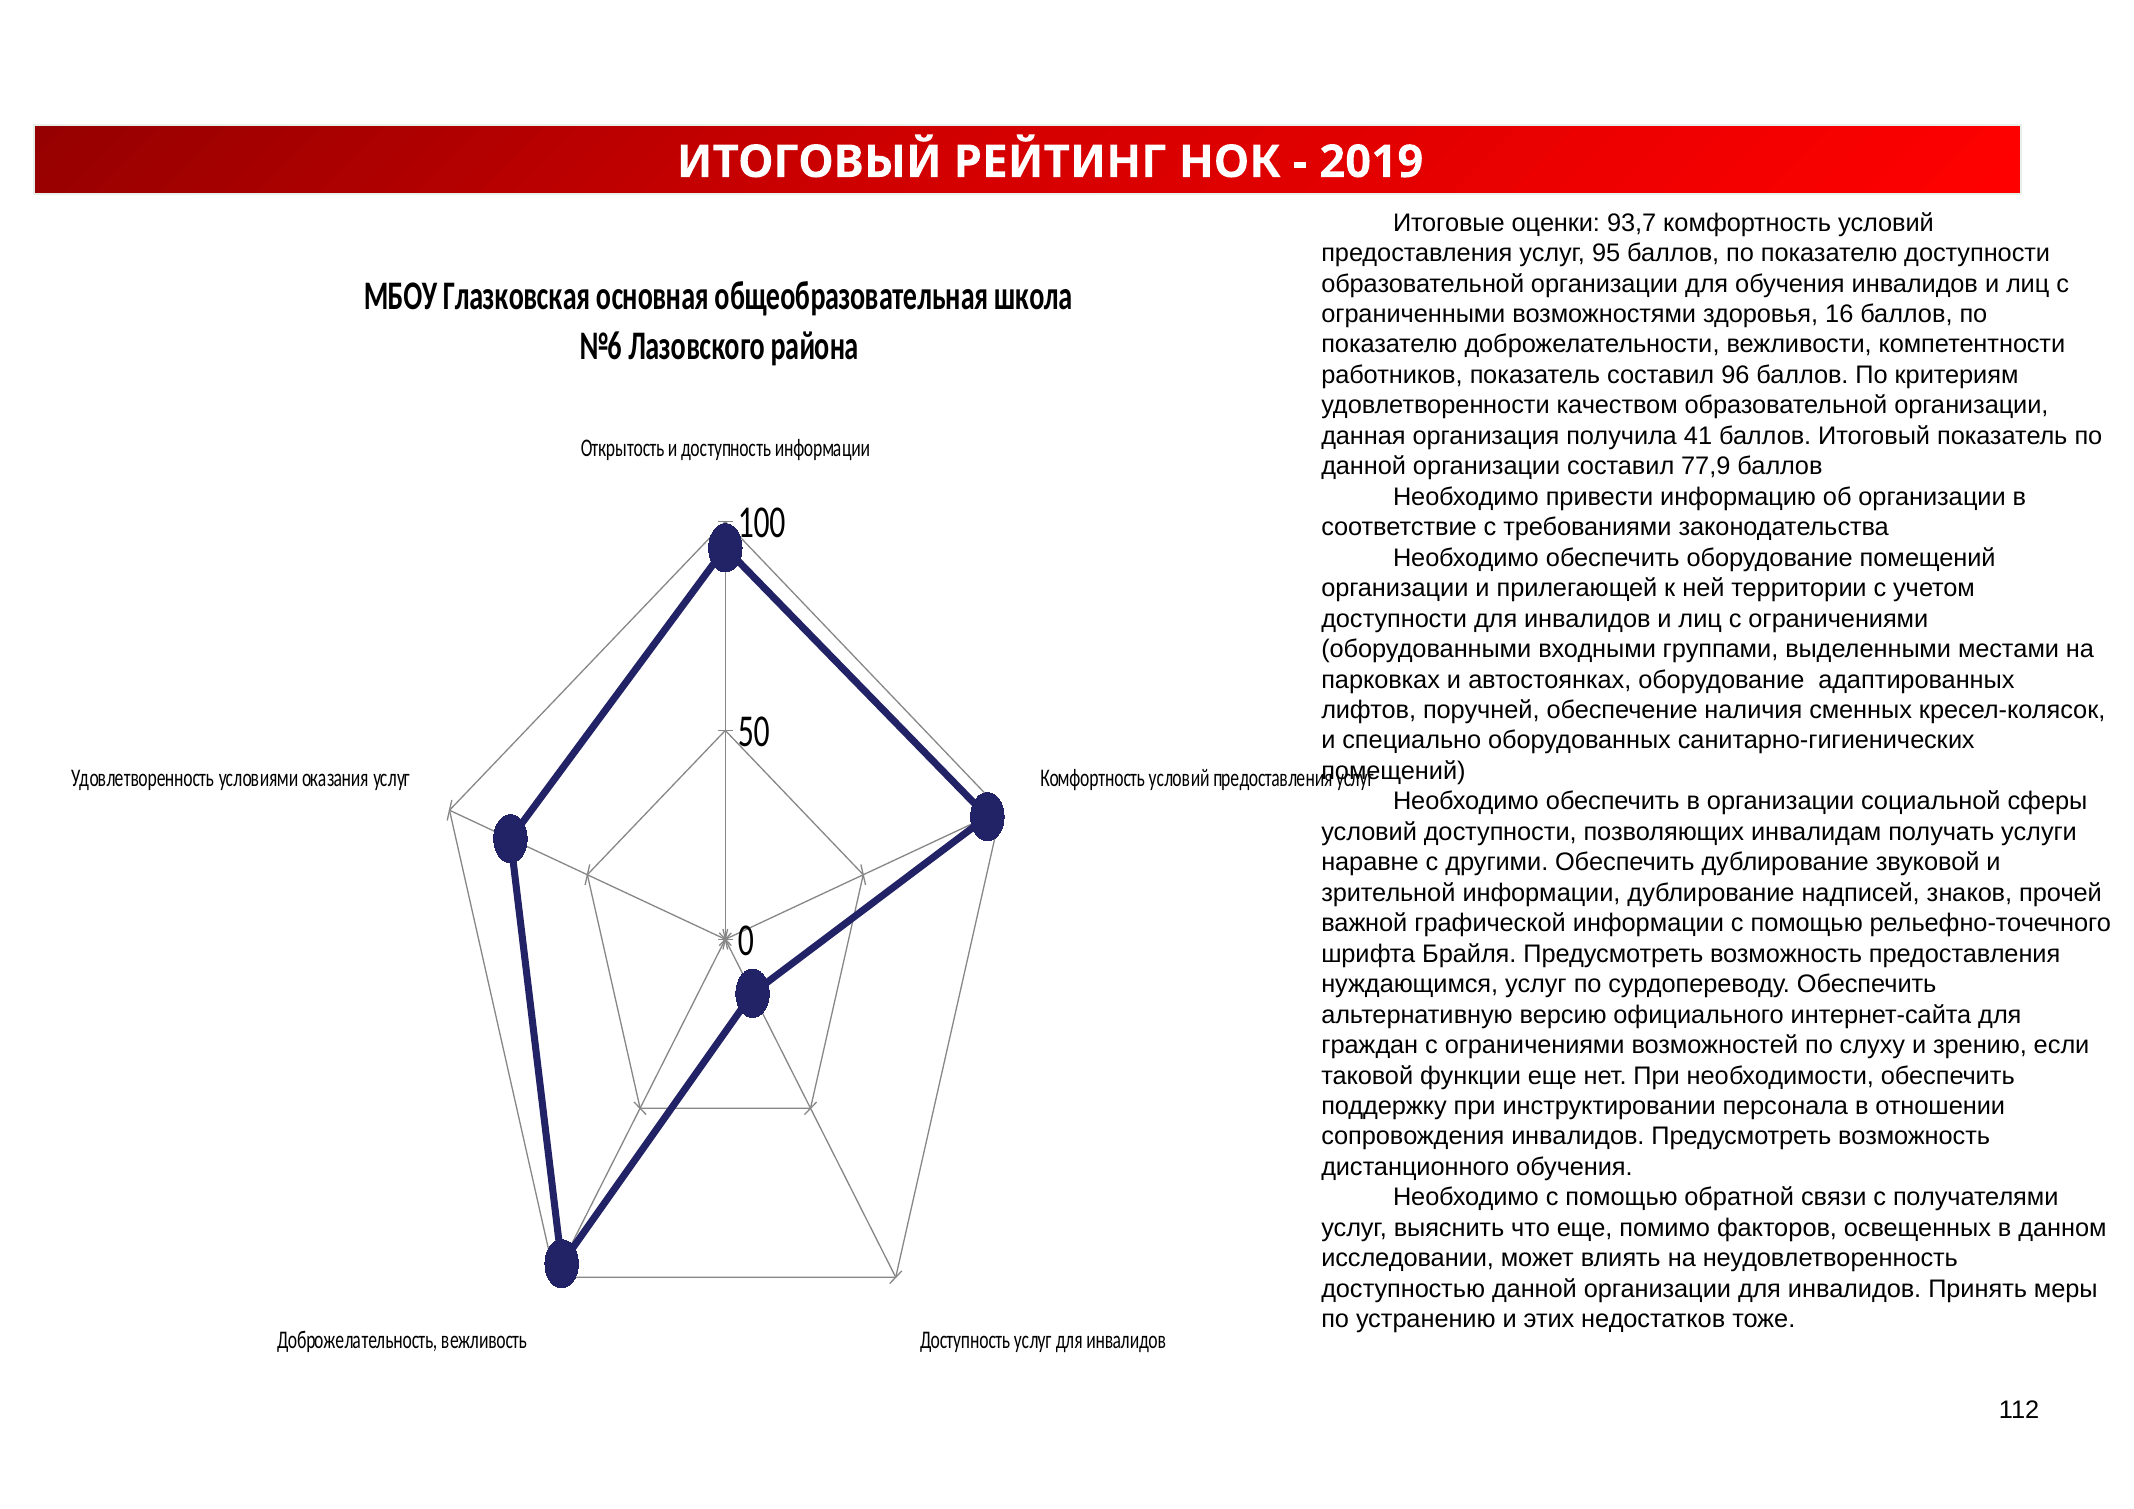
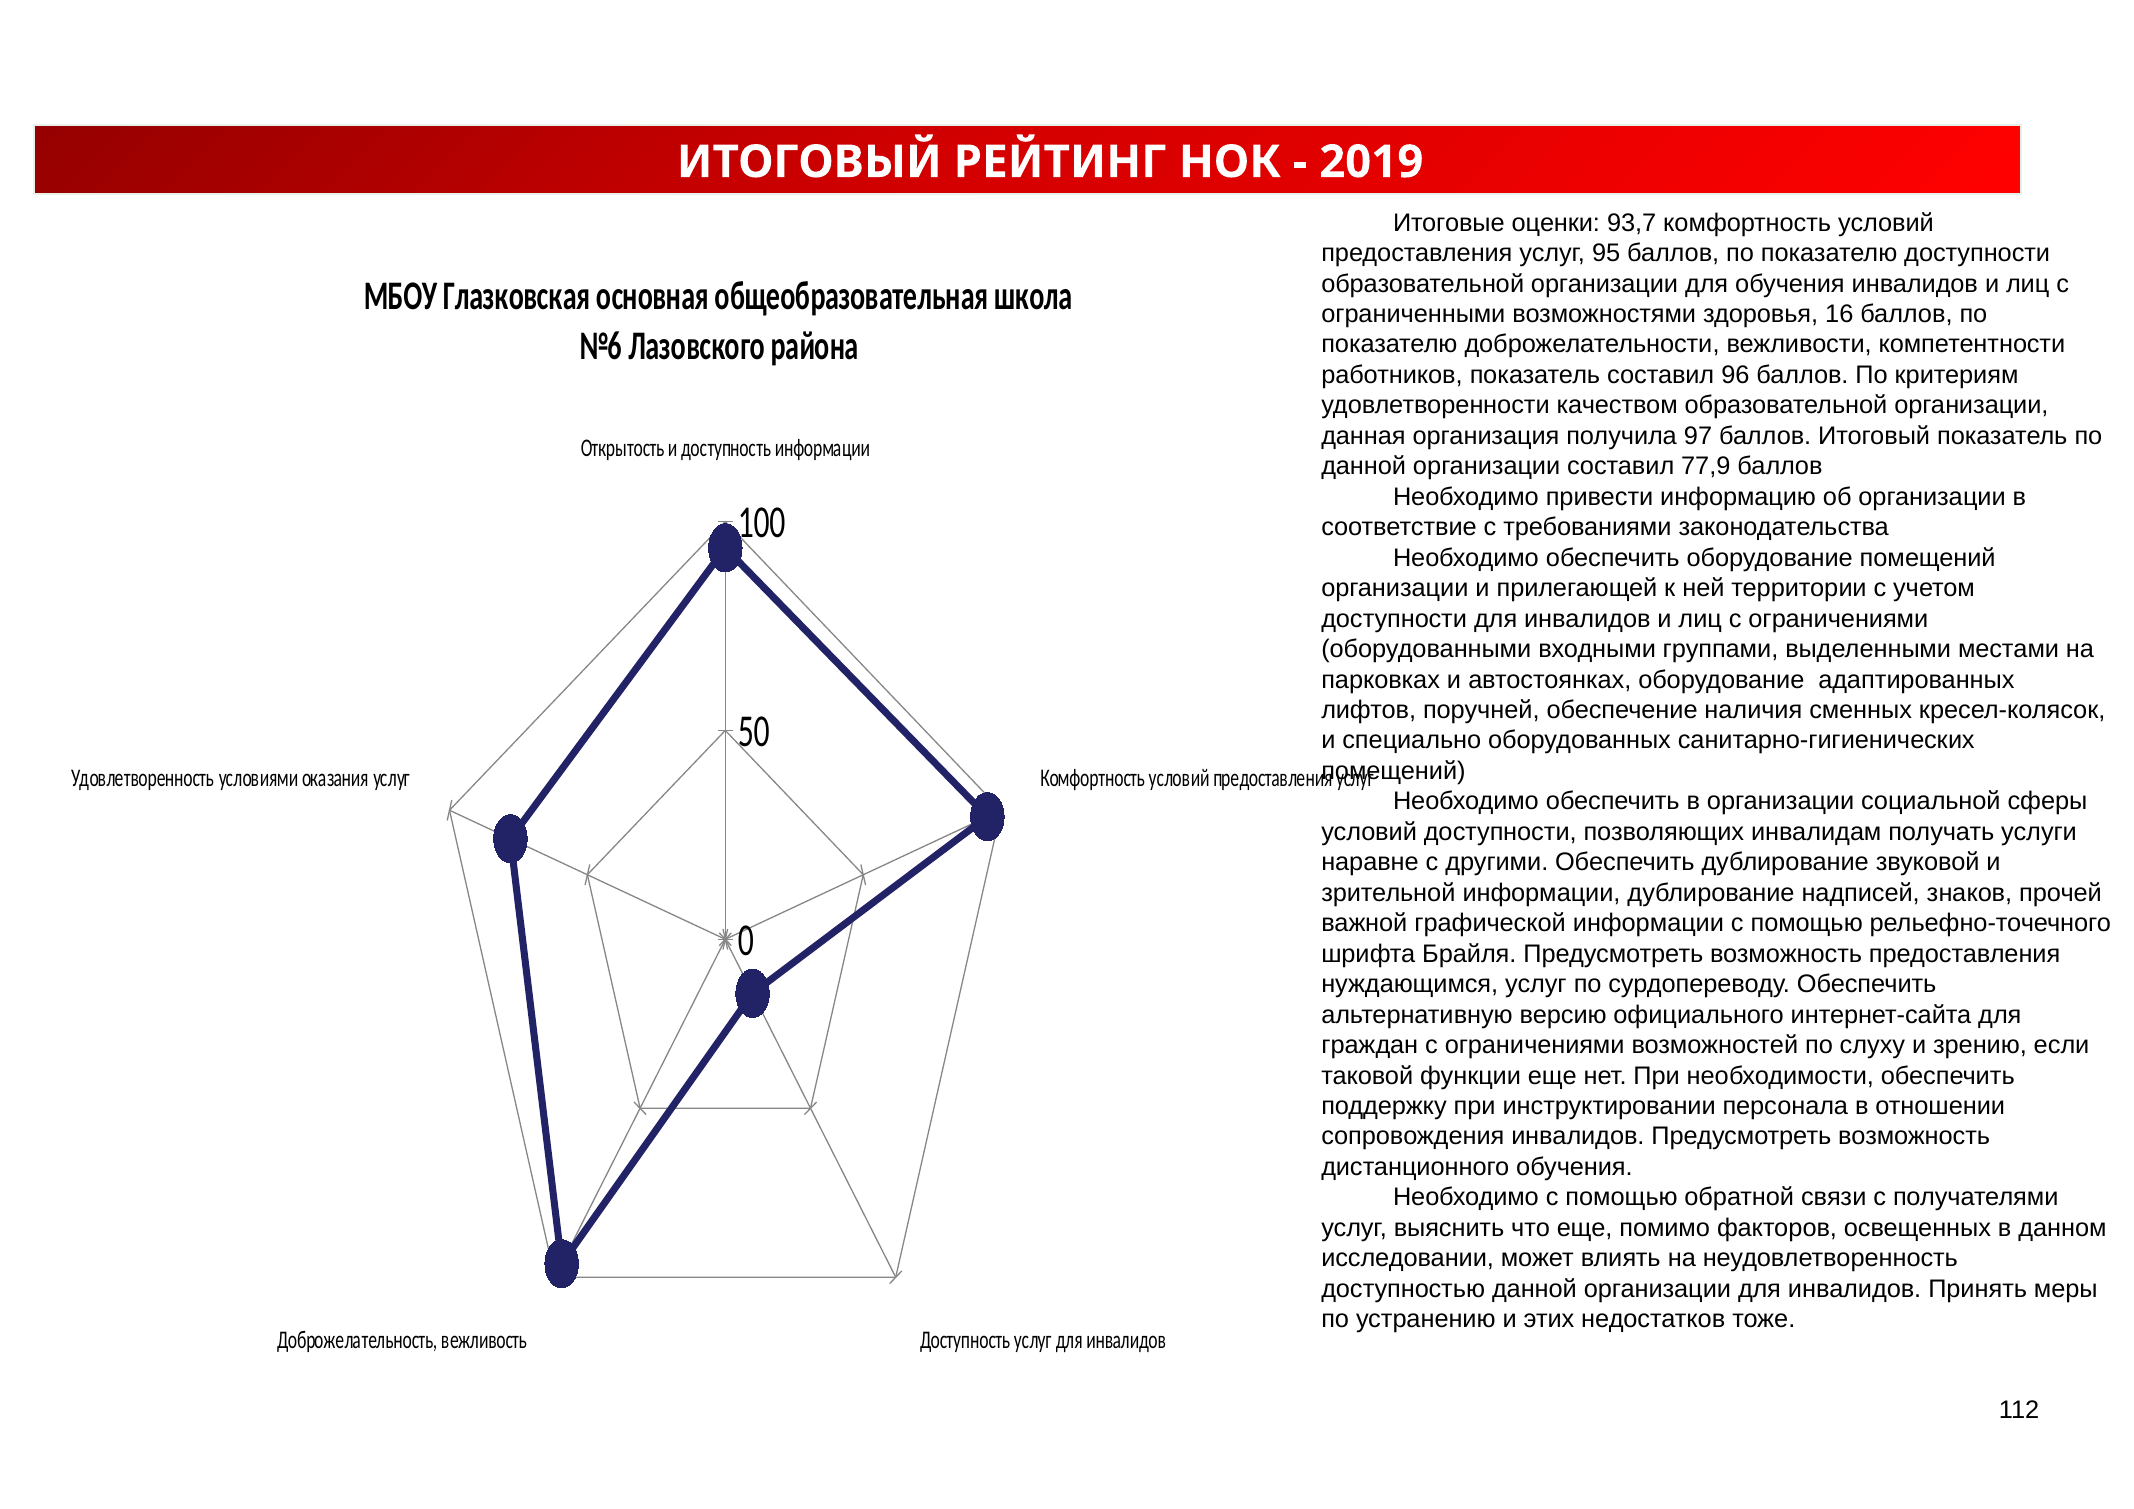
41: 41 -> 97 (1698, 436)
